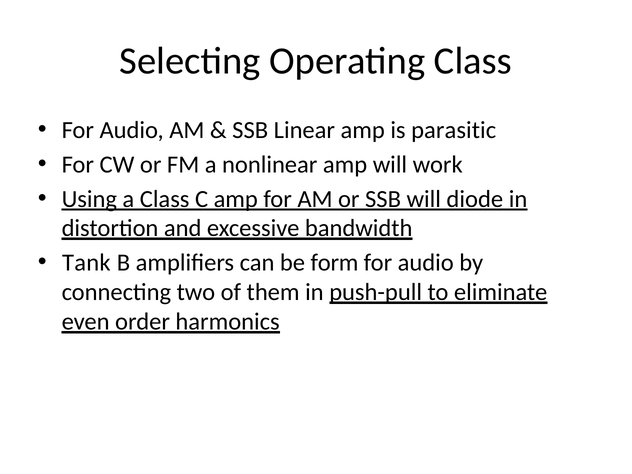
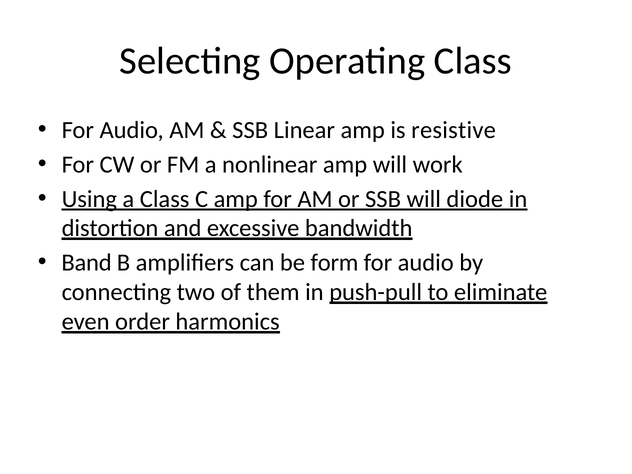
parasitic: parasitic -> resistive (454, 130)
Tank: Tank -> Band (87, 263)
